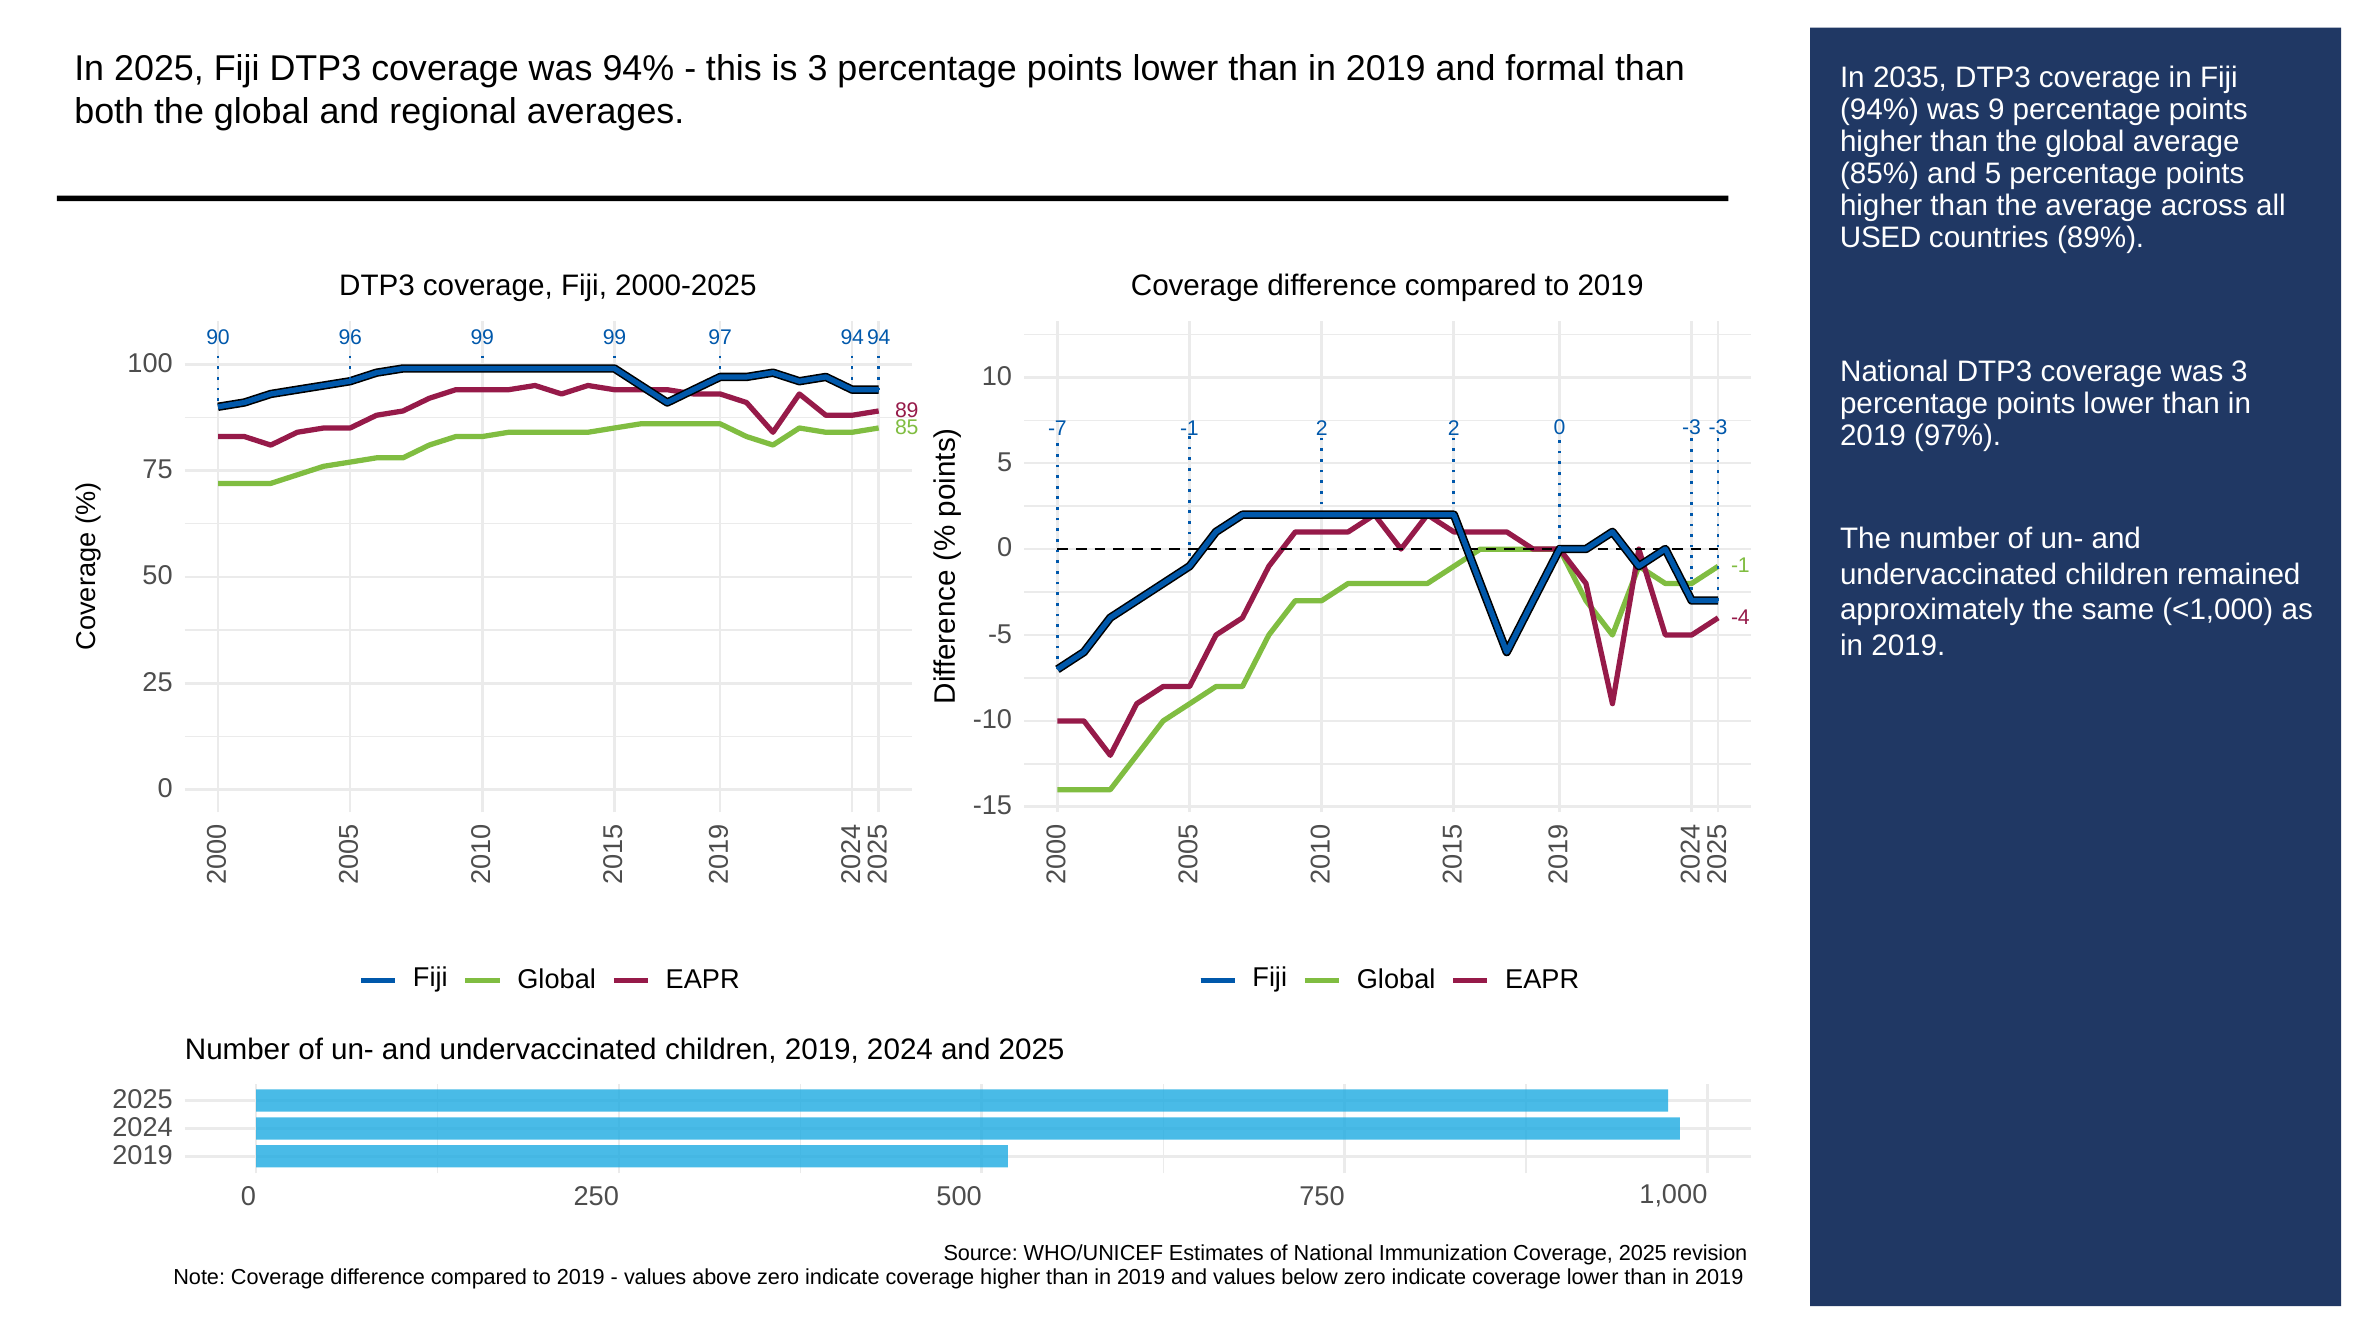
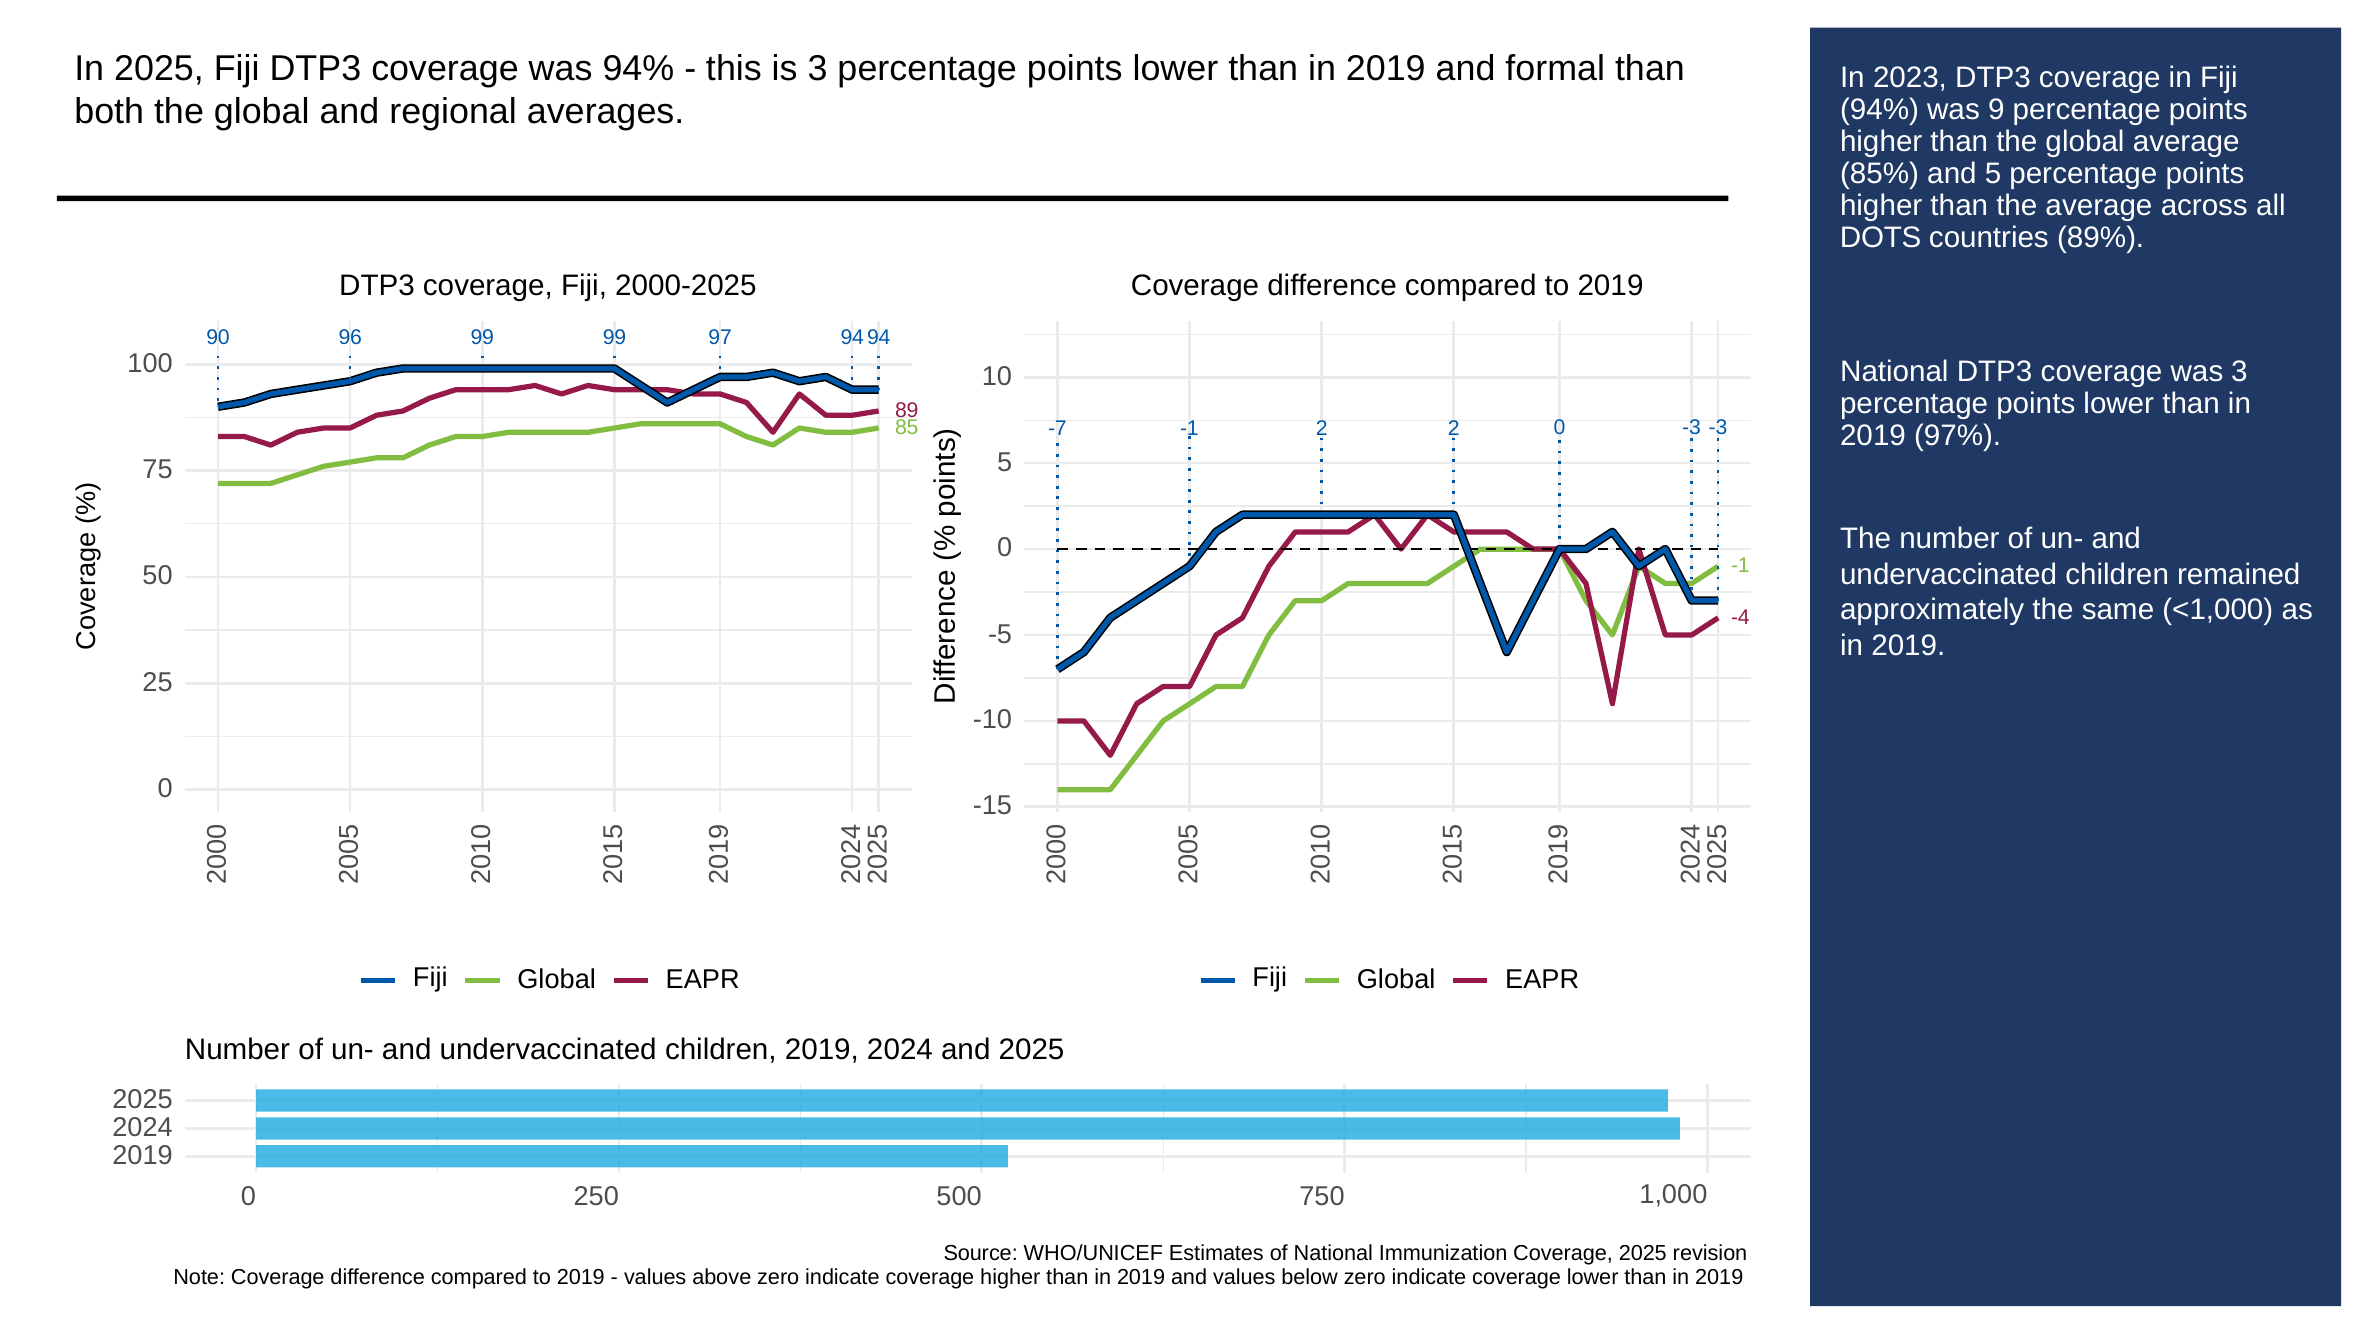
2035: 2035 -> 2023 (1910, 78)
USED: USED -> DOTS (1881, 238)
